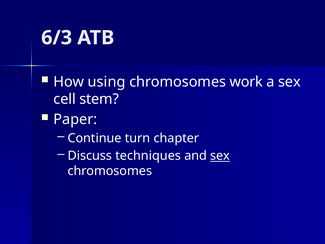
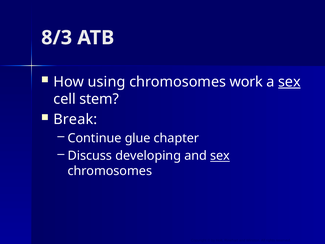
6/3: 6/3 -> 8/3 (57, 38)
sex underline: none -> present (289, 82)
Paper: Paper -> Break (75, 119)
turn: turn -> glue (138, 138)
techniques: techniques -> developing (148, 156)
